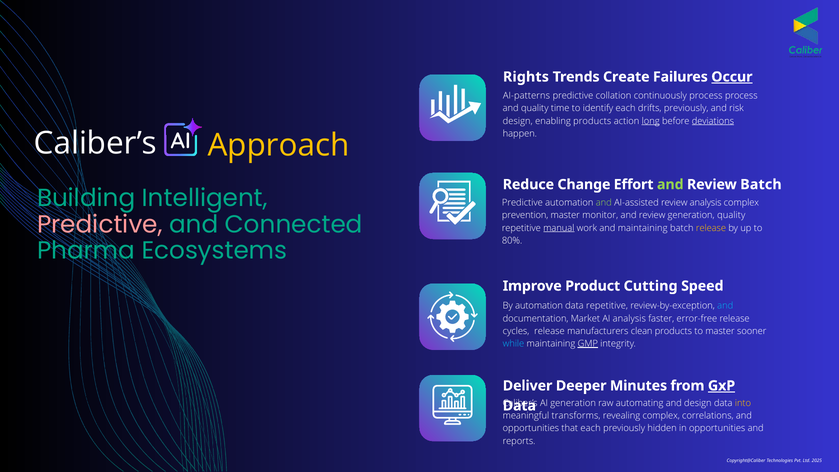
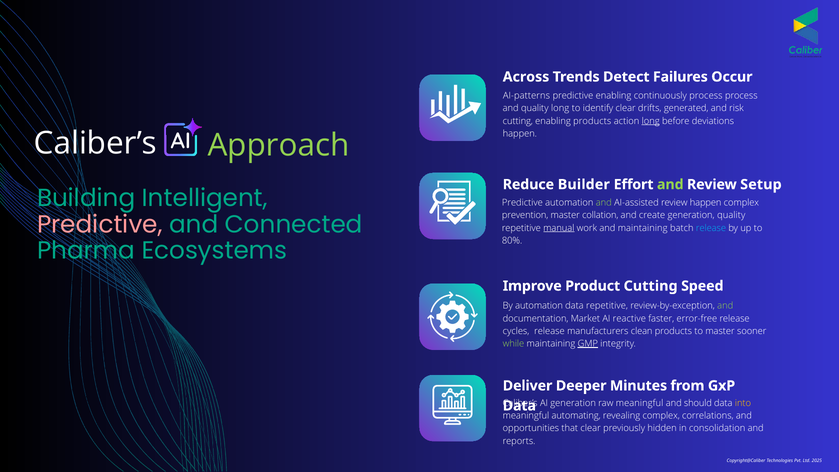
Rights: Rights -> Across (526, 77)
Create: Create -> Detect (626, 77)
Occur underline: present -> none (732, 77)
predictive collation: collation -> enabling (614, 96)
quality time: time -> long (560, 108)
identify each: each -> clear (626, 108)
drifts previously: previously -> generated (686, 108)
design: design -> cutting (518, 121)
deviations underline: present -> none (713, 121)
Approach colour: yellow -> light green (279, 145)
Change: Change -> Builder (584, 184)
Review Batch: Batch -> Setup (761, 184)
review analysis: analysis -> happen (706, 203)
monitor: monitor -> collation (600, 215)
review: review -> create (652, 215)
release colour: yellow -> light blue (711, 228)
and colour: light blue -> light green (725, 306)
AI analysis: analysis -> reactive (629, 318)
while colour: light blue -> light green (513, 343)
GxP underline: present -> none (722, 386)
raw automating: automating -> meaningful (640, 403)
and design: design -> should (698, 403)
transforms: transforms -> automating (576, 416)
that each: each -> clear (591, 428)
in opportunities: opportunities -> consolidation (717, 428)
